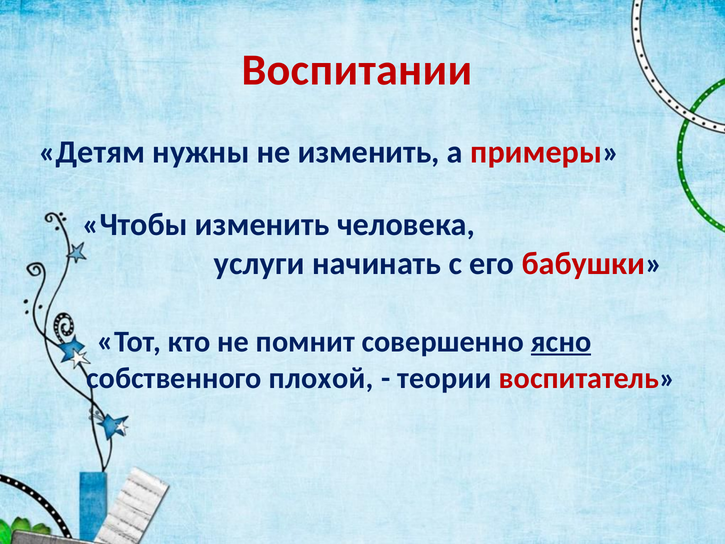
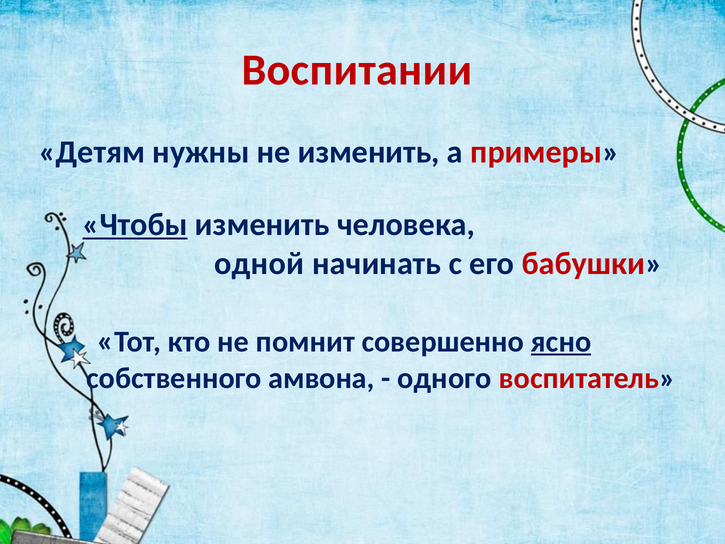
Чтобы underline: none -> present (135, 225)
услуги: услуги -> одной (259, 263)
плохой: плохой -> амвона (321, 378)
теории: теории -> одного (444, 378)
